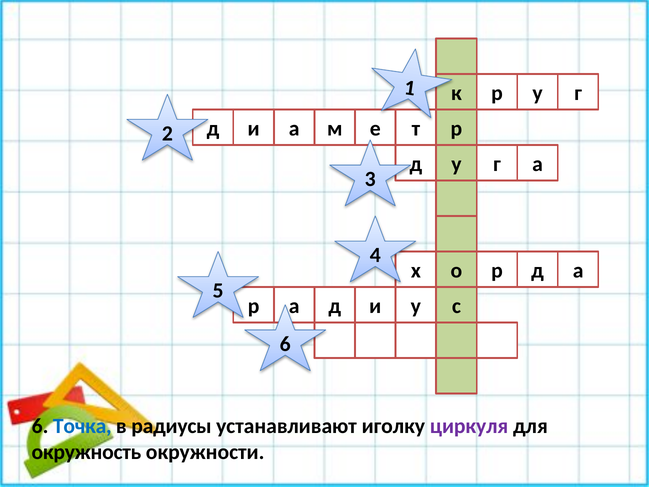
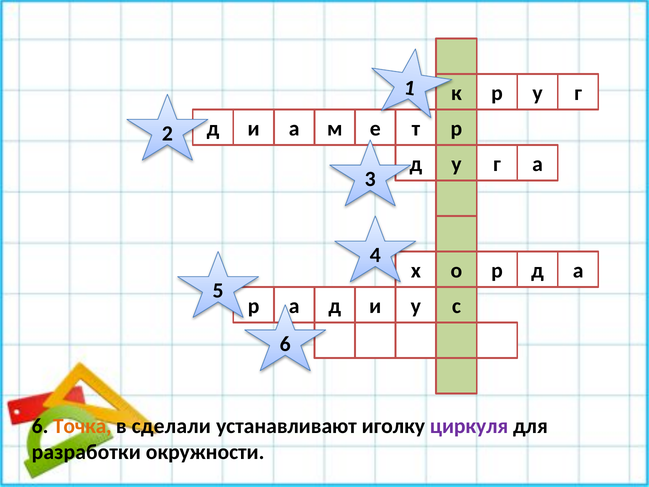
Точка colour: blue -> orange (82, 426)
радиусы: радиусы -> сделали (171, 426)
окружность: окружность -> разработки (86, 452)
